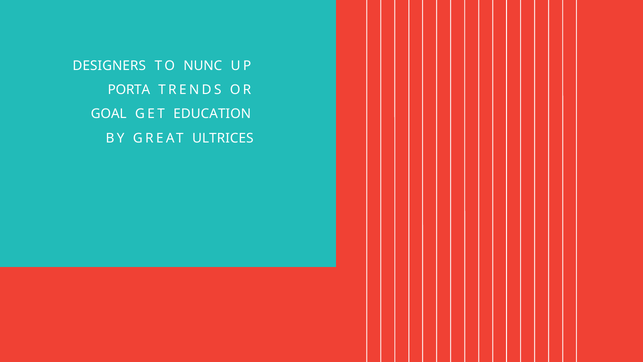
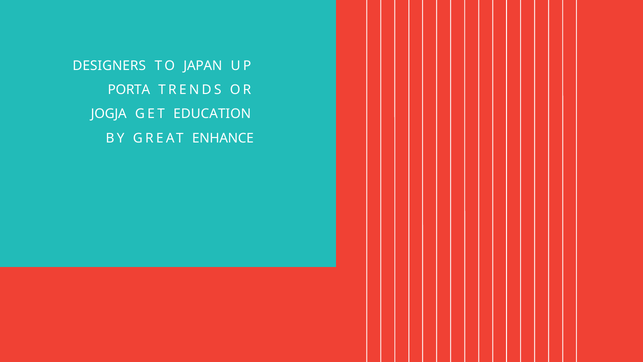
NUNC: NUNC -> JAPAN (203, 66)
GOAL: GOAL -> JOGJA (109, 114)
ULTRICES: ULTRICES -> ENHANCE (223, 138)
